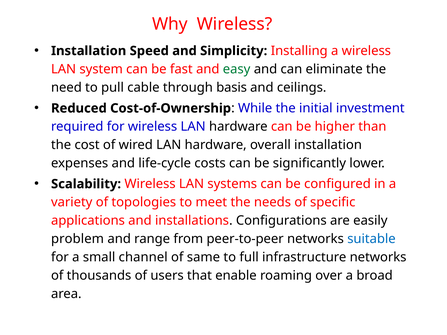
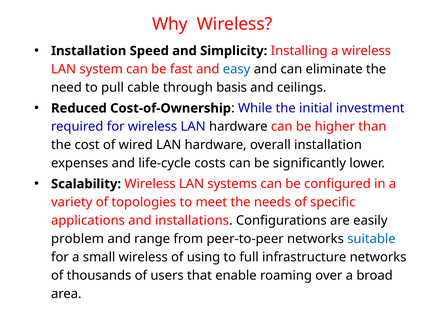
easy colour: green -> blue (237, 69)
small channel: channel -> wireless (143, 257)
same: same -> using (204, 257)
